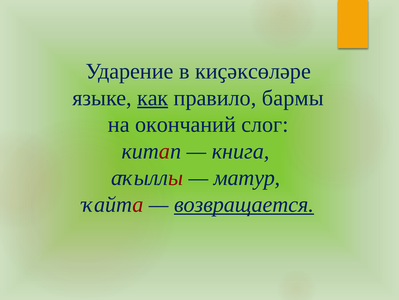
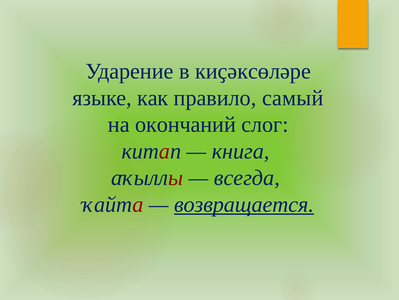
как underline: present -> none (153, 98)
бармы: бармы -> самый (293, 98)
матур: матур -> всегда (247, 177)
